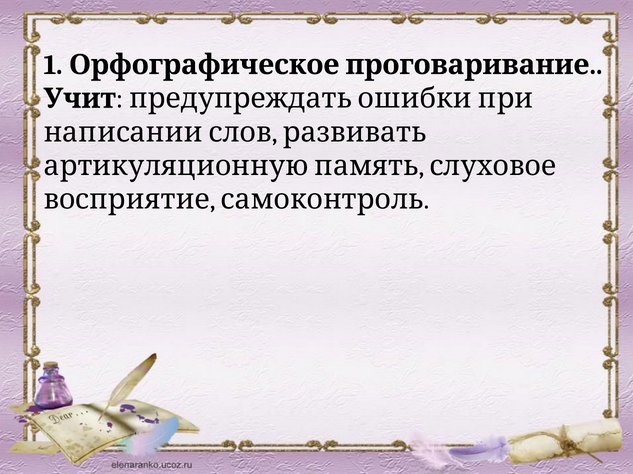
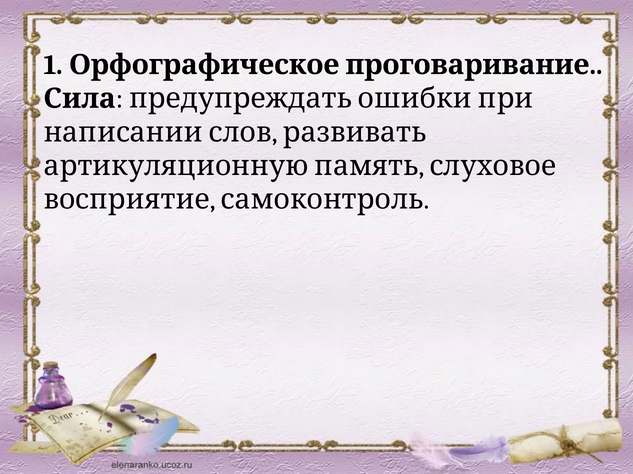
Учит: Учит -> Сила (80, 99)
